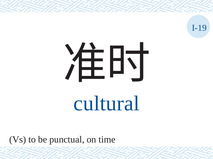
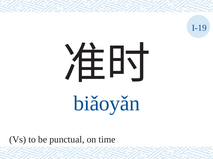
cultural: cultural -> biǎoyǎn (107, 104)
